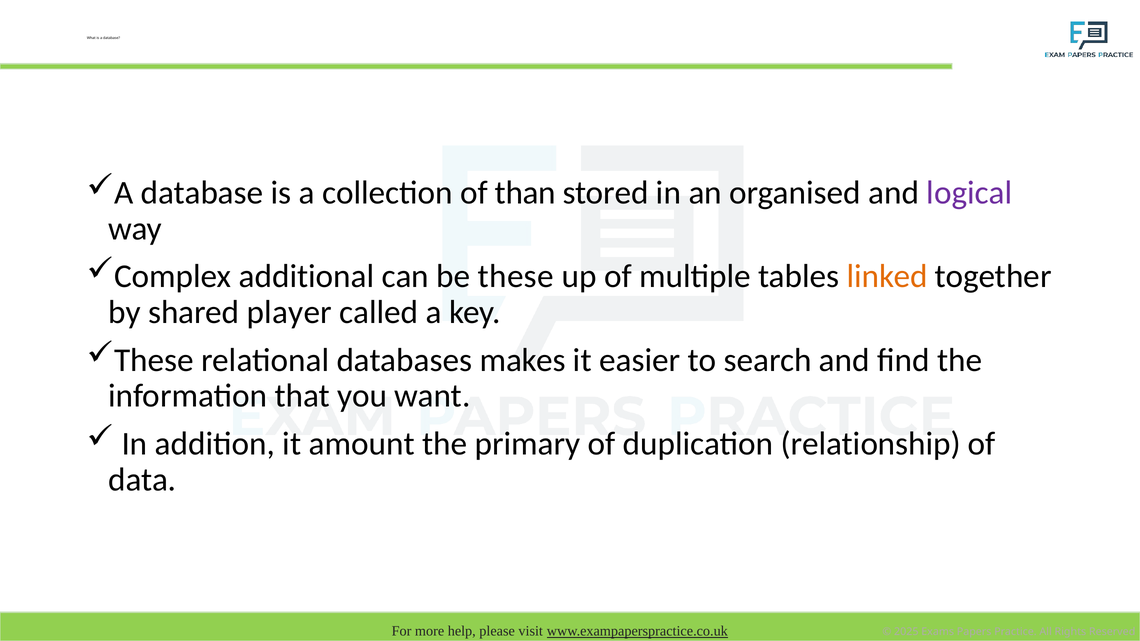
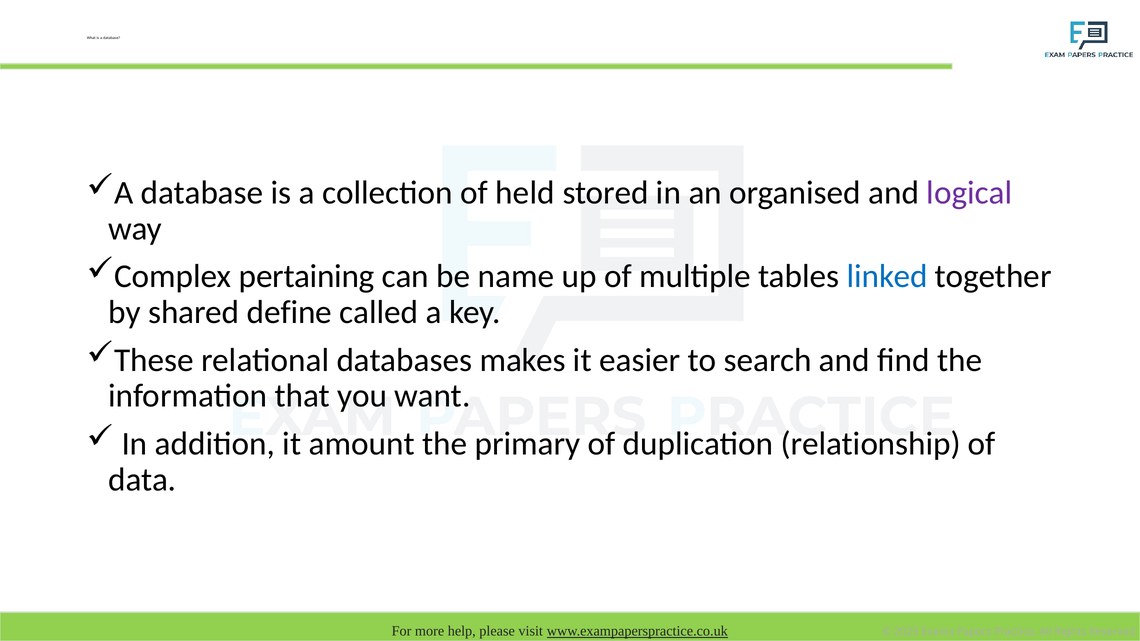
than: than -> held (525, 193)
additional: additional -> pertaining (307, 276)
be these: these -> name (516, 276)
linked colour: orange -> blue (887, 276)
player: player -> define (289, 312)
